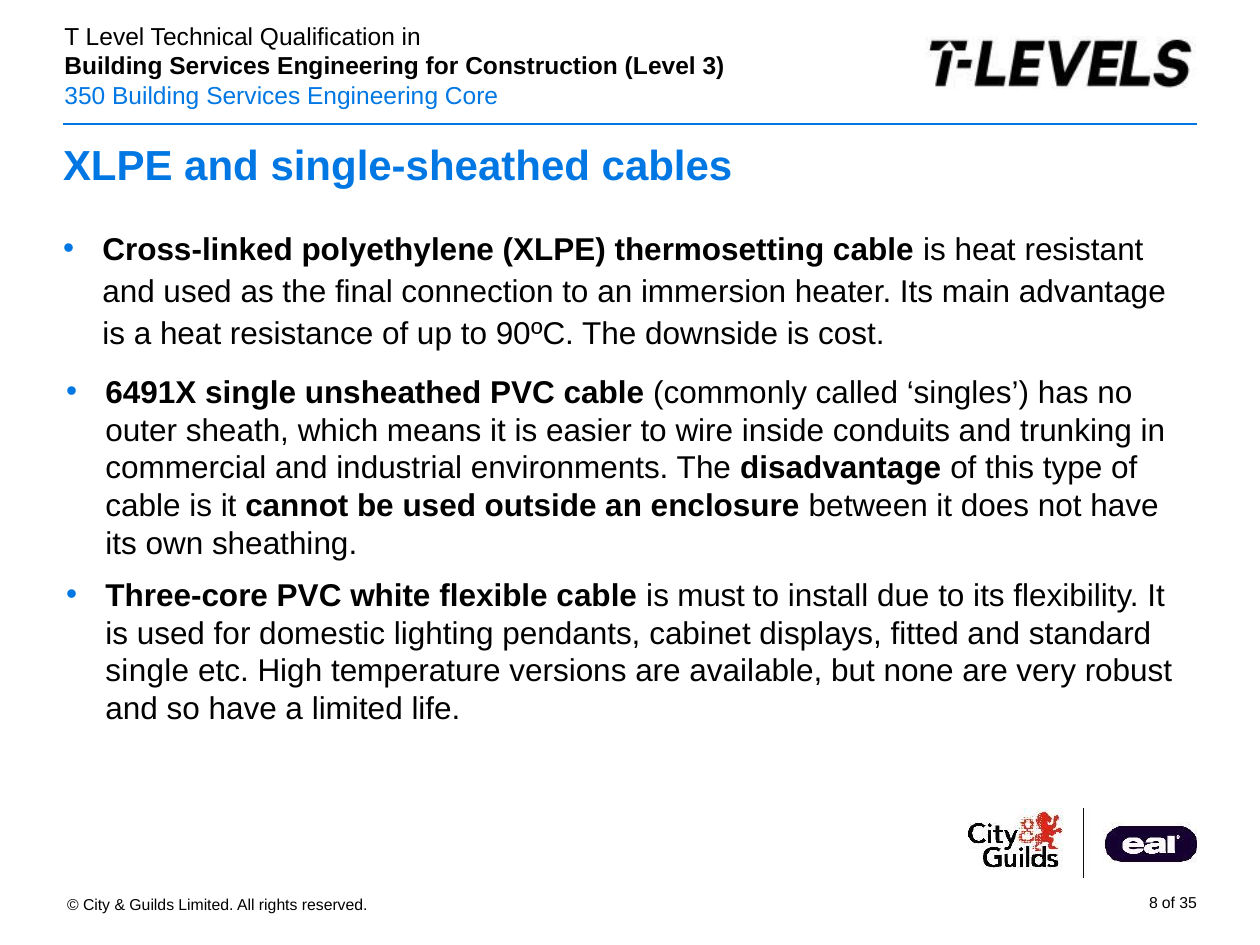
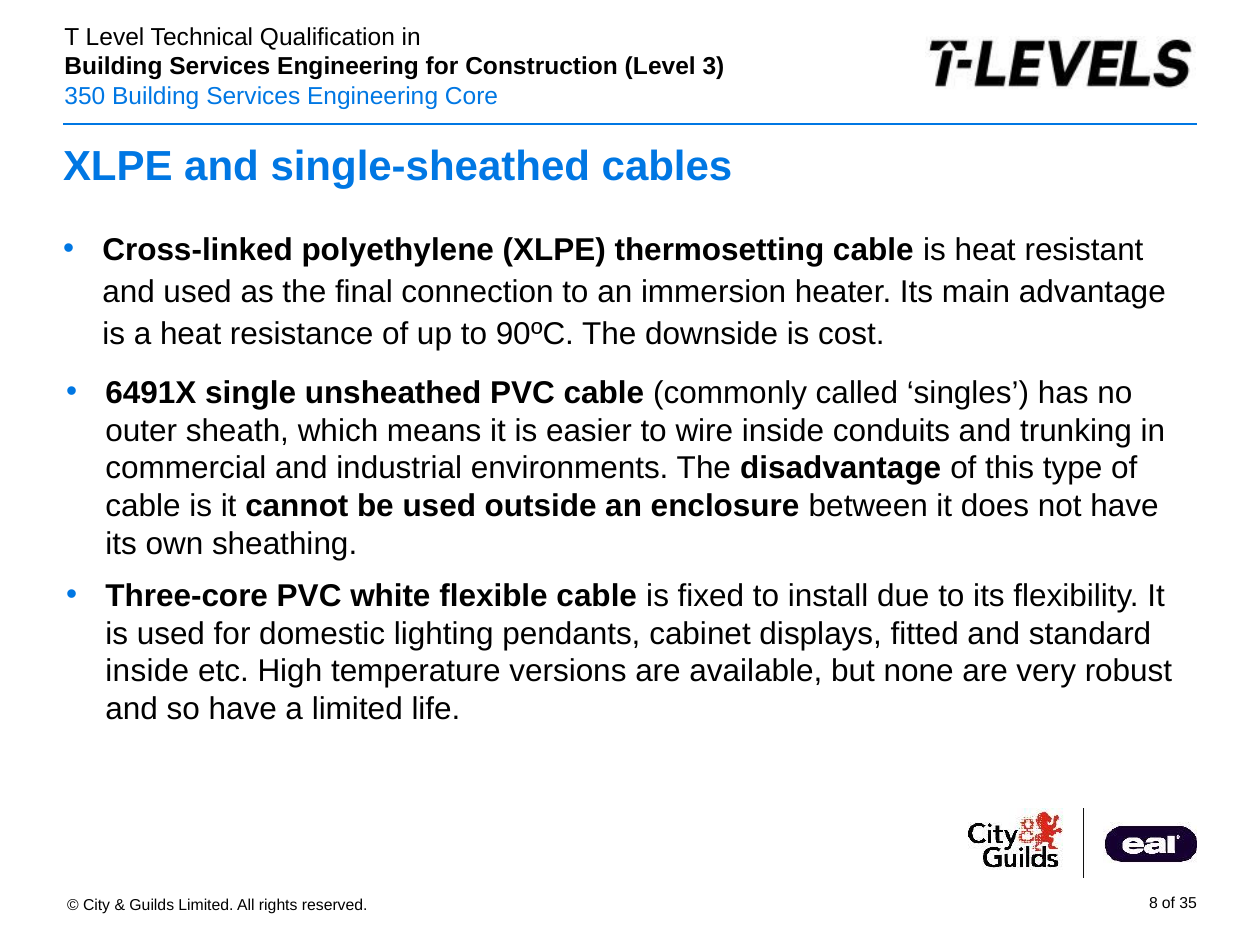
must: must -> fixed (711, 596)
single: single -> inside (147, 671)
